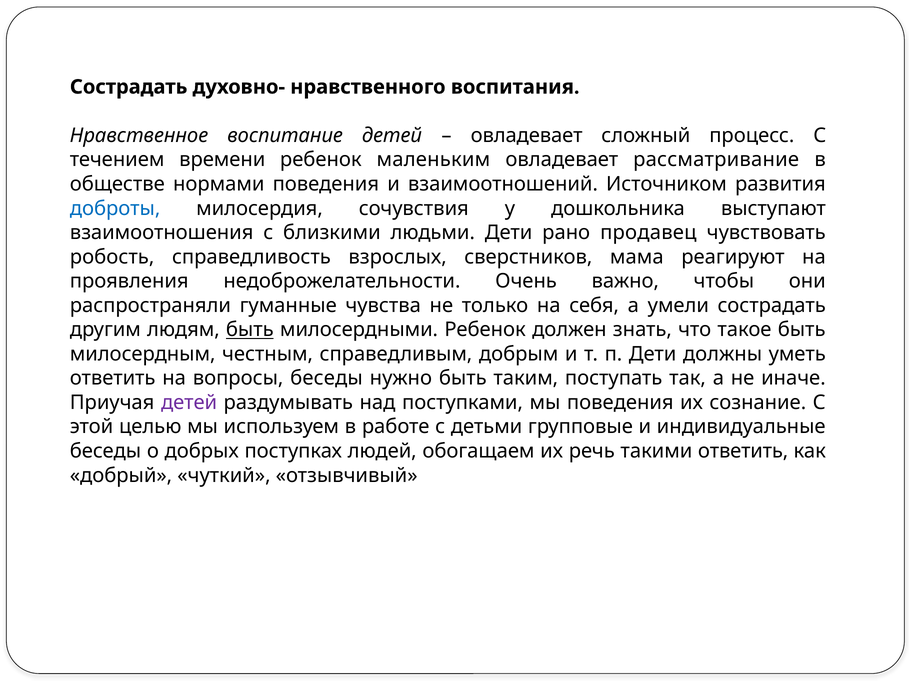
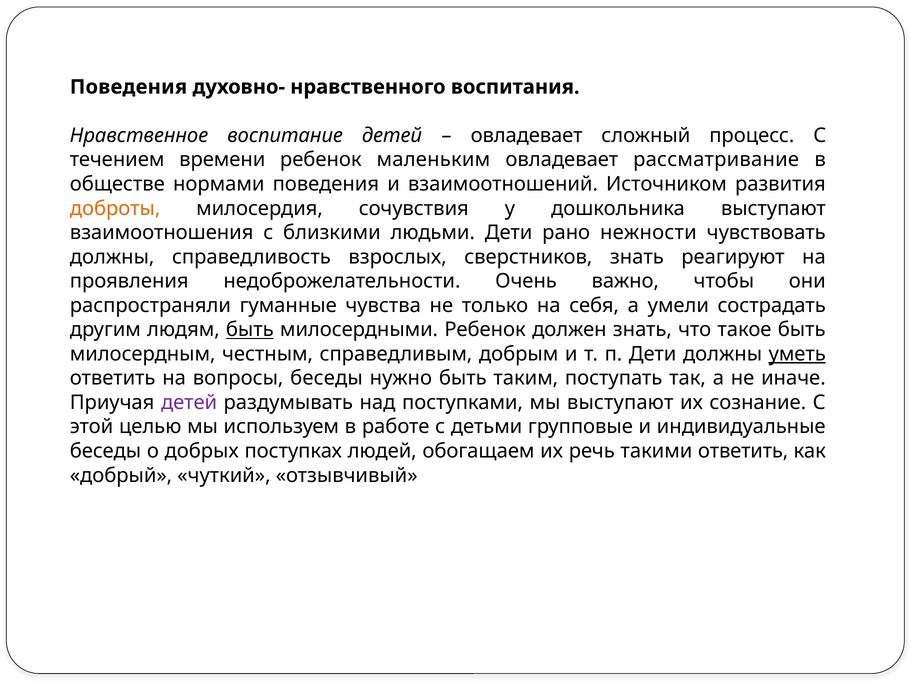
Сострадать: Сострадать -> Поведения (129, 87)
доброты colour: blue -> orange (115, 208)
продавец: продавец -> нежности (648, 233)
робость: робость -> должны (112, 257)
сверстников мама: мама -> знать (637, 257)
уметь underline: none -> present (797, 354)
мы поведения: поведения -> выступают (620, 403)
